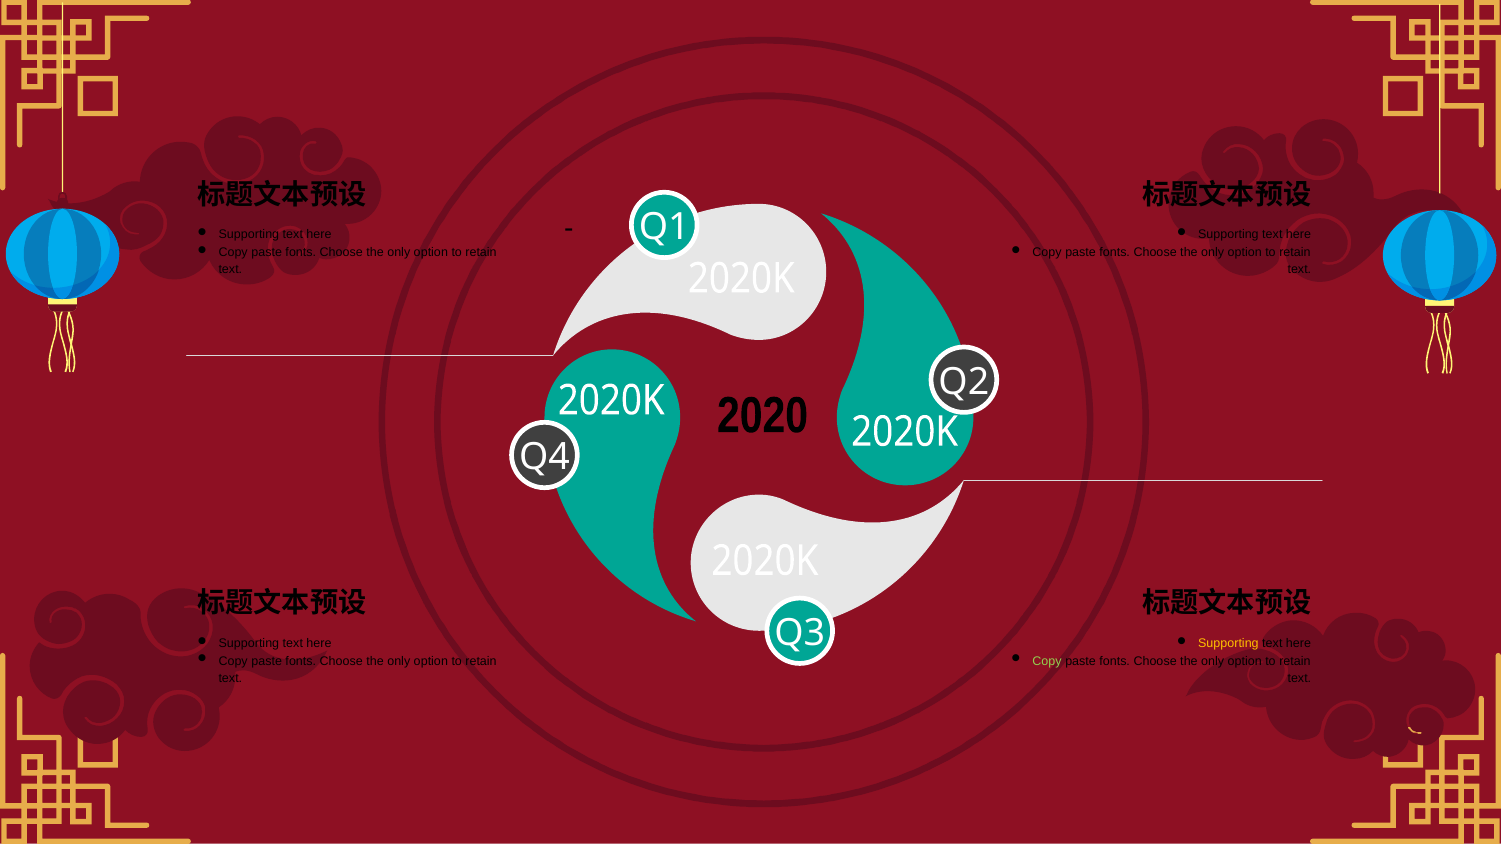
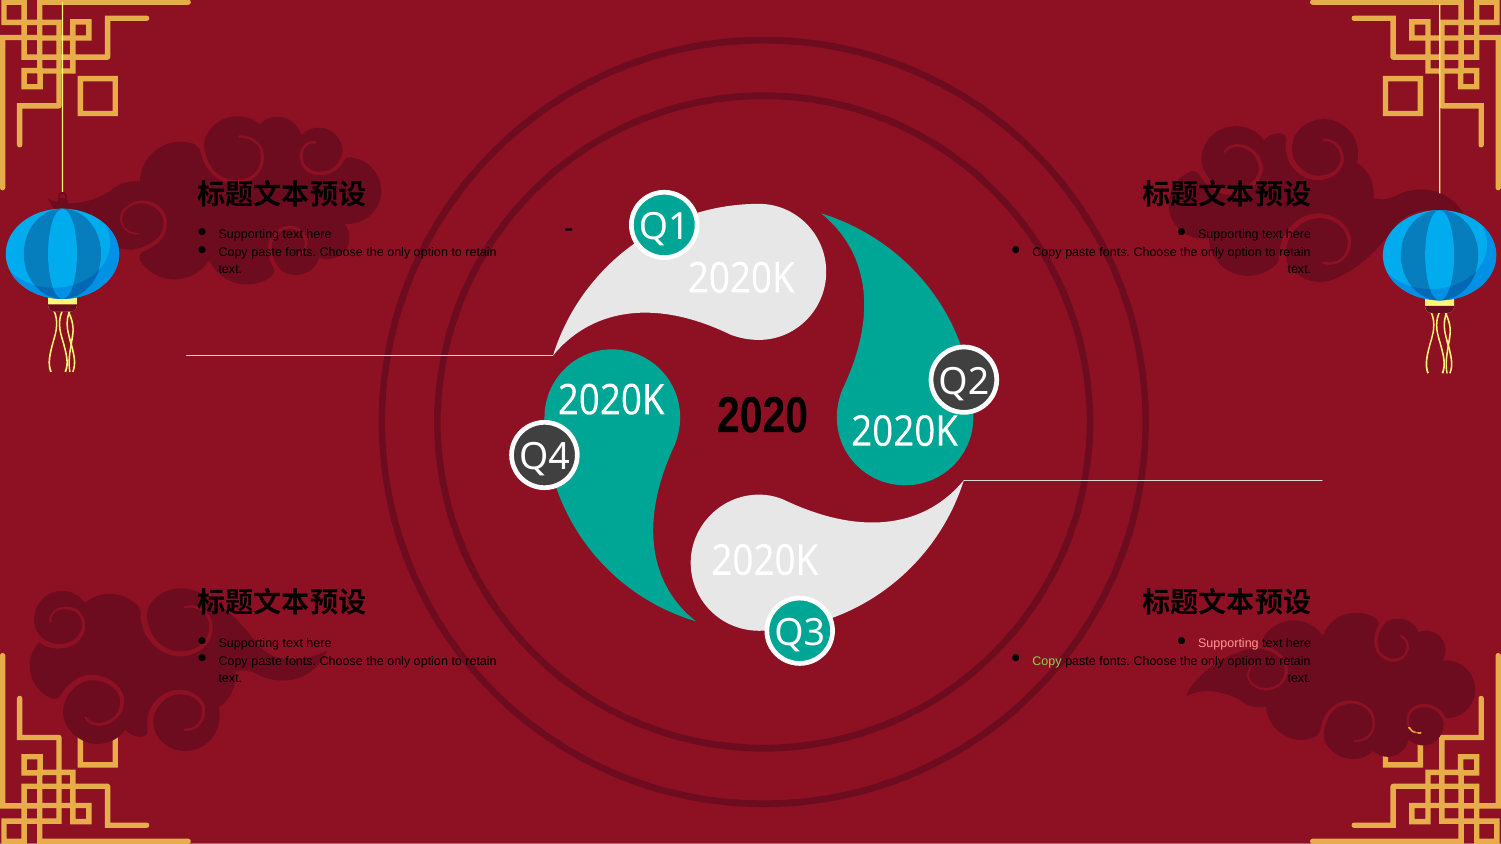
Supporting colour: yellow -> pink (1228, 644)
